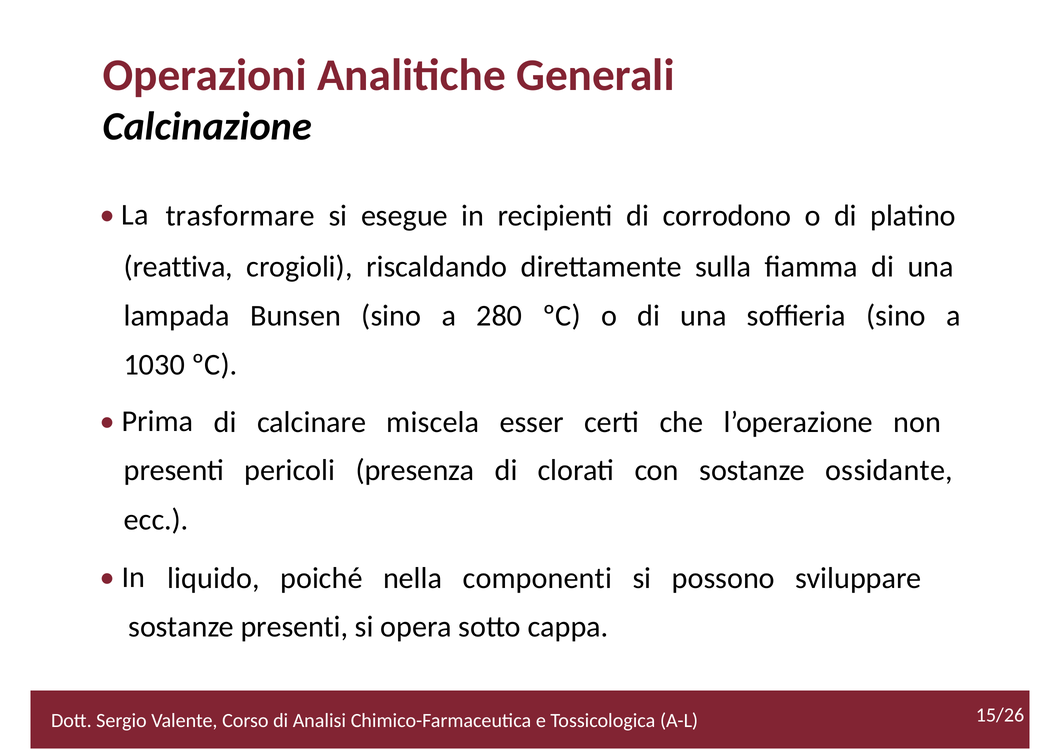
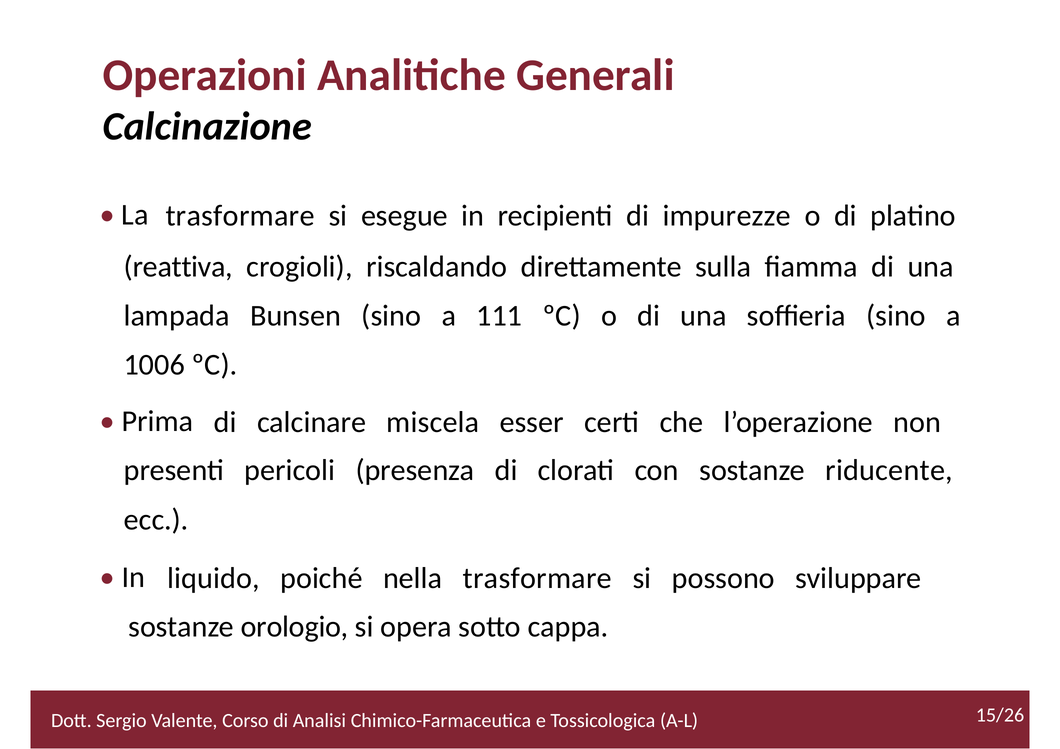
corrodono: corrodono -> impurezze (727, 216)
280: 280 -> 111 (499, 316)
1030: 1030 -> 1006 (154, 365)
ossidante: ossidante -> riducente (889, 471)
nella componenti: componenti -> trasformare (537, 578)
sostanze presenti: presenti -> orologio (295, 627)
